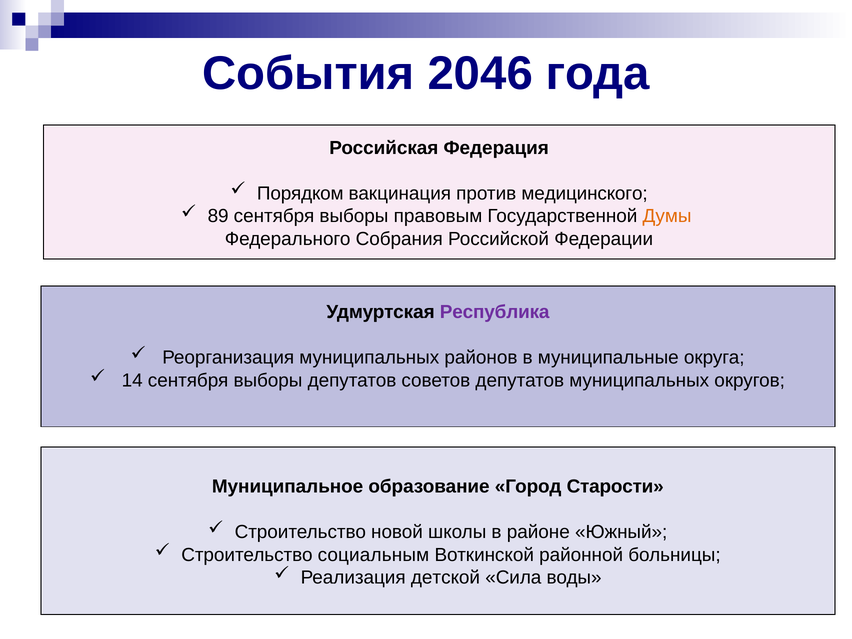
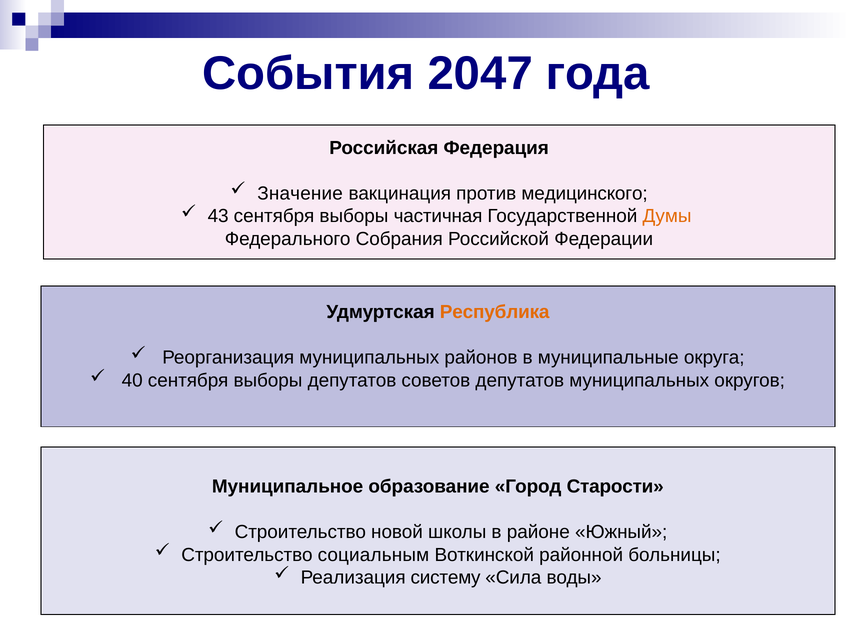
2046: 2046 -> 2047 (480, 74)
Порядком: Порядком -> Значение (300, 193)
89: 89 -> 43 (218, 216)
правовым: правовым -> частичная (438, 216)
Республика colour: purple -> orange (495, 312)
14: 14 -> 40 (132, 380)
детской: детской -> систему (446, 578)
